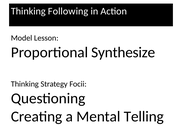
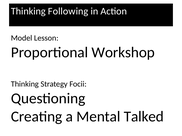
Synthesize: Synthesize -> Workshop (123, 53)
Telling: Telling -> Talked (144, 117)
